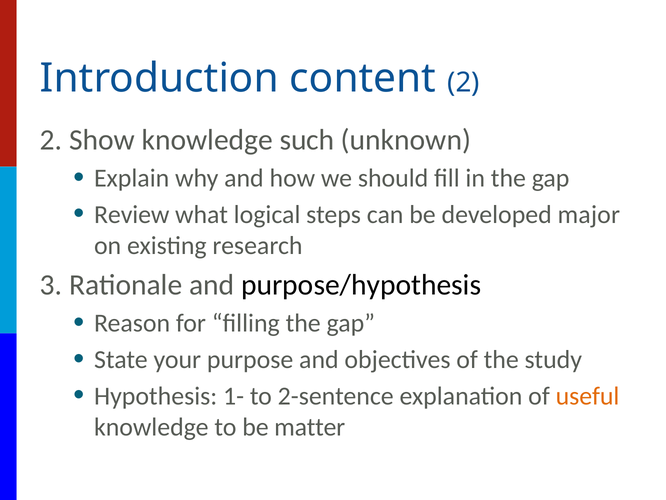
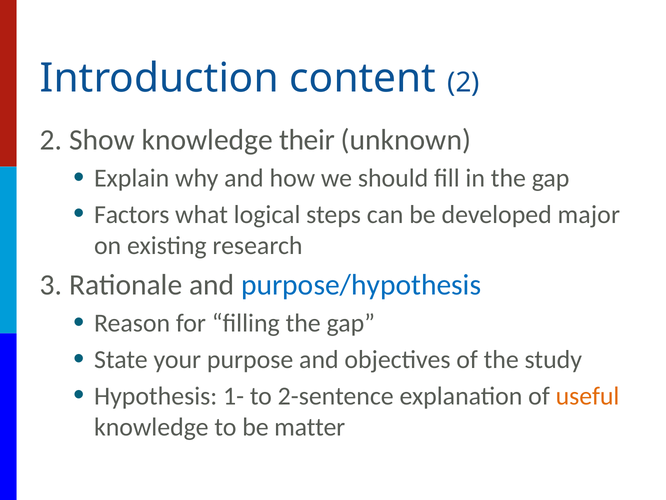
such: such -> their (307, 140)
Review: Review -> Factors (132, 214)
purpose/hypothesis colour: black -> blue (361, 285)
